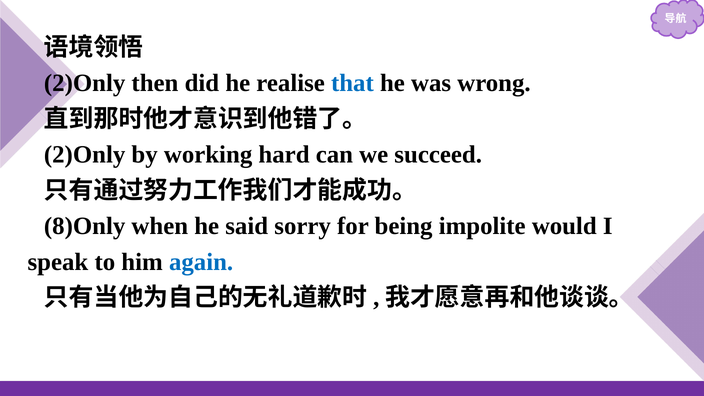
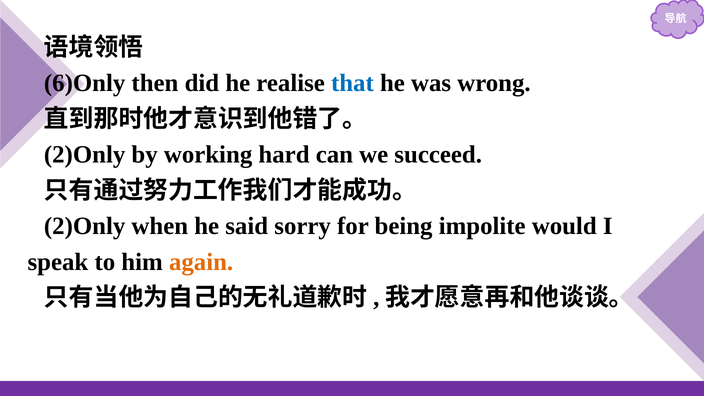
2)Only: 2)Only -> 6)Only (85, 83)
8)Only: 8)Only -> 2)Only (85, 226)
again colour: blue -> orange (201, 262)
